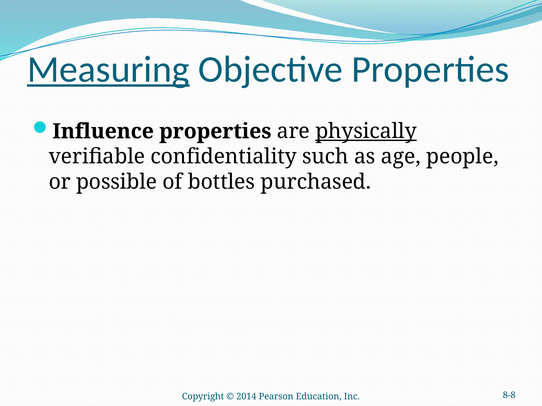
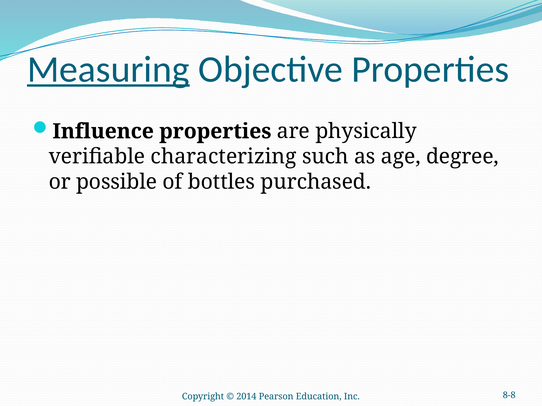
physically underline: present -> none (366, 132)
confidentiality: confidentiality -> characterizing (224, 157)
people: people -> degree (462, 157)
